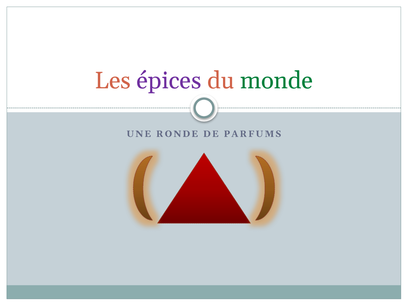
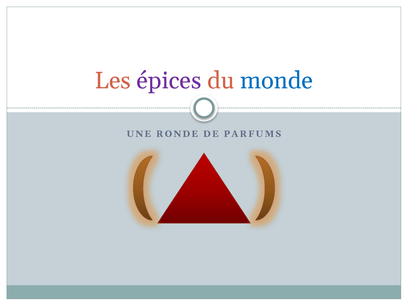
monde colour: green -> blue (277, 81)
